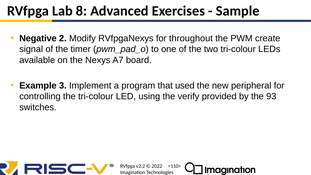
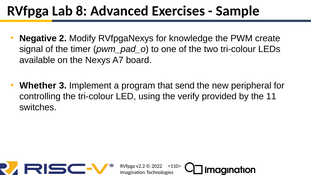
throughout: throughout -> knowledge (191, 38)
Example: Example -> Whether (38, 86)
used: used -> send (185, 86)
93: 93 -> 11 (271, 96)
